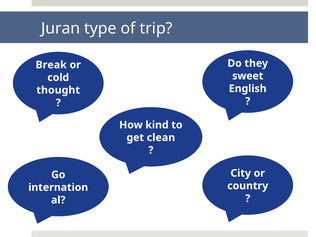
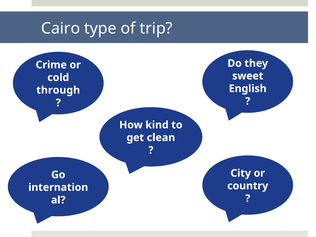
Juran: Juran -> Cairo (61, 28)
Break: Break -> Crime (51, 65)
thought: thought -> through (58, 90)
